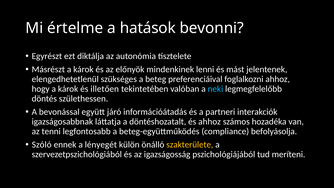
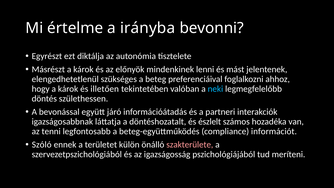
hatások: hatások -> irányba (148, 28)
és ahhoz: ahhoz -> észlelt (210, 122)
befolyásolja: befolyásolja -> információt (274, 131)
lényegét: lényegét -> területet (101, 145)
szakterülete colour: yellow -> pink (190, 145)
